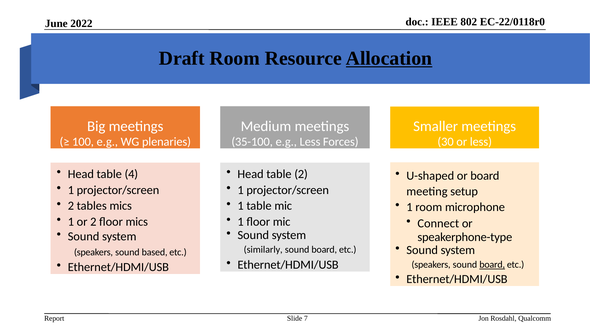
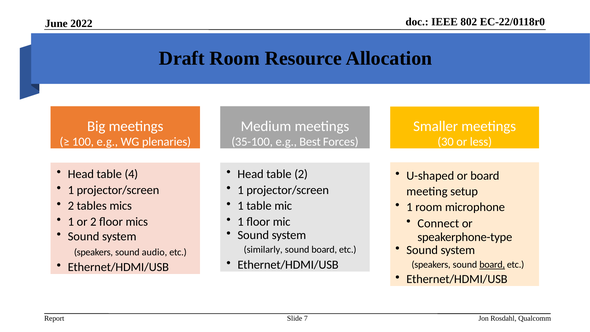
Allocation underline: present -> none (389, 58)
e.g Less: Less -> Best (310, 142)
based: based -> audio (154, 252)
